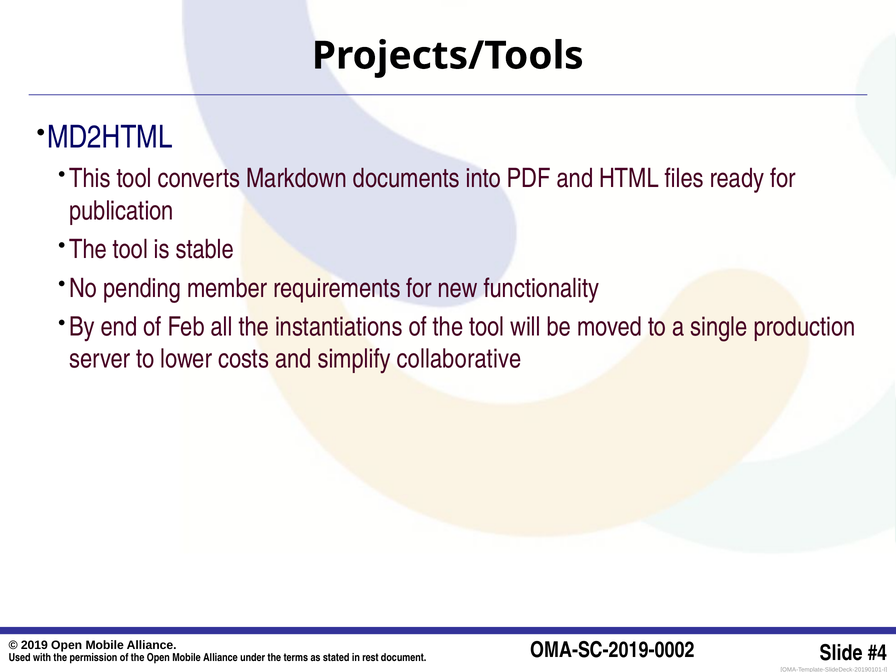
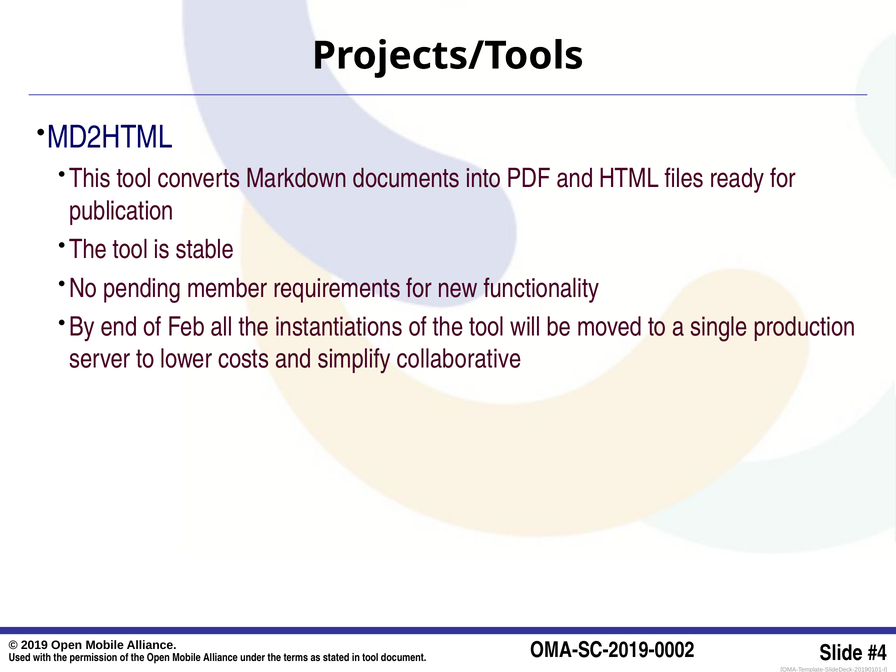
rest: rest -> tool (370, 658)
